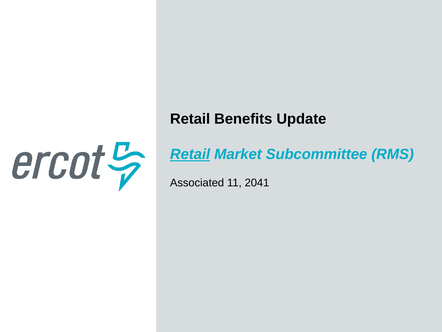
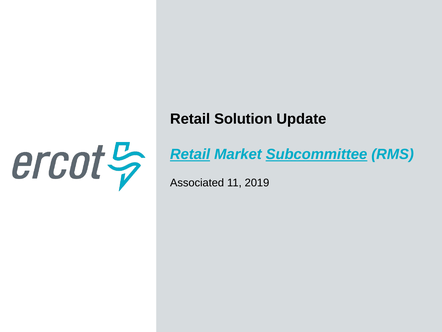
Benefits: Benefits -> Solution (243, 119)
Subcommittee underline: none -> present (317, 154)
2041: 2041 -> 2019 (257, 183)
